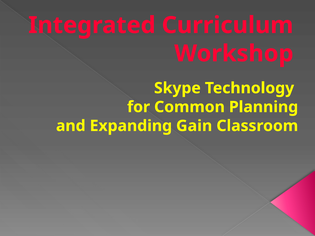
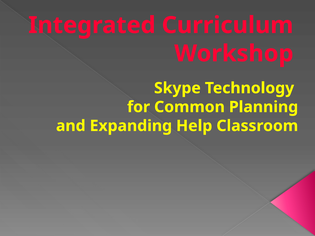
Gain: Gain -> Help (194, 126)
